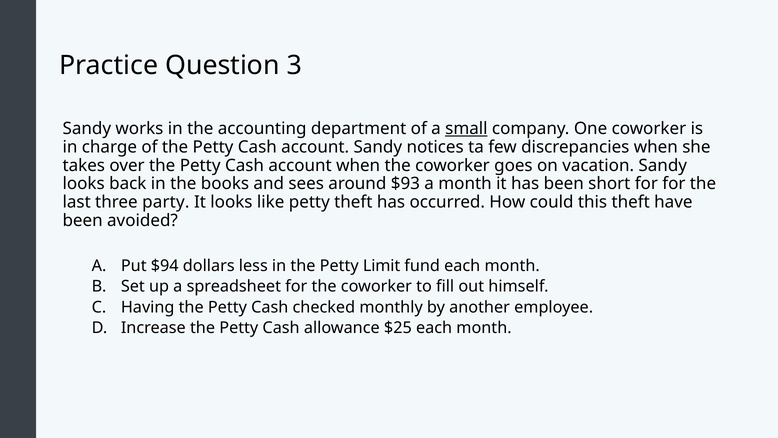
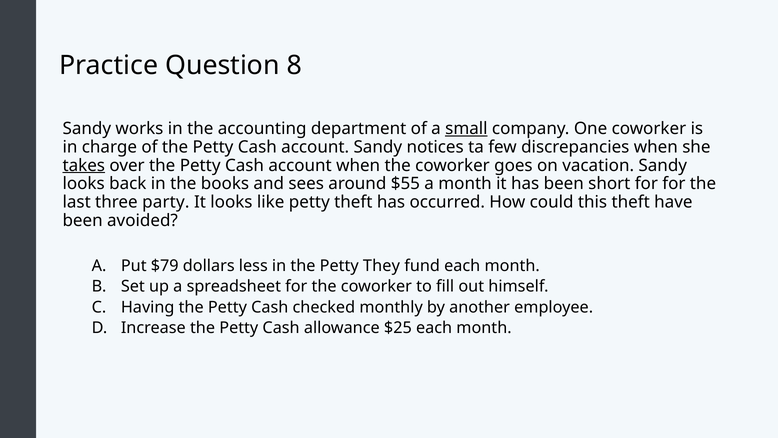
3: 3 -> 8 (294, 65)
takes underline: none -> present (84, 165)
$93: $93 -> $55 (405, 184)
$94: $94 -> $79 (165, 266)
Limit: Limit -> They (381, 266)
